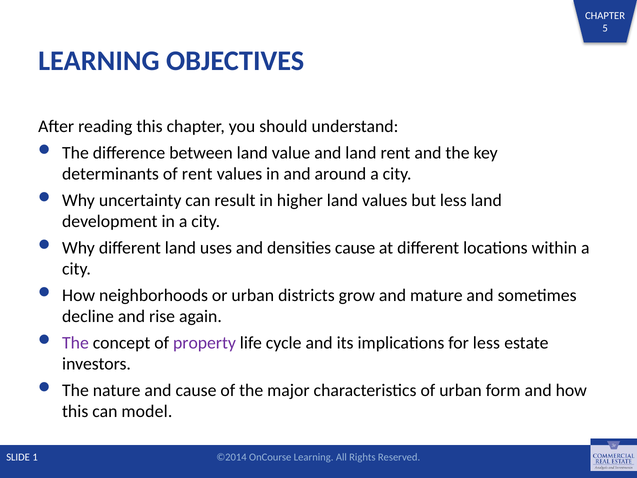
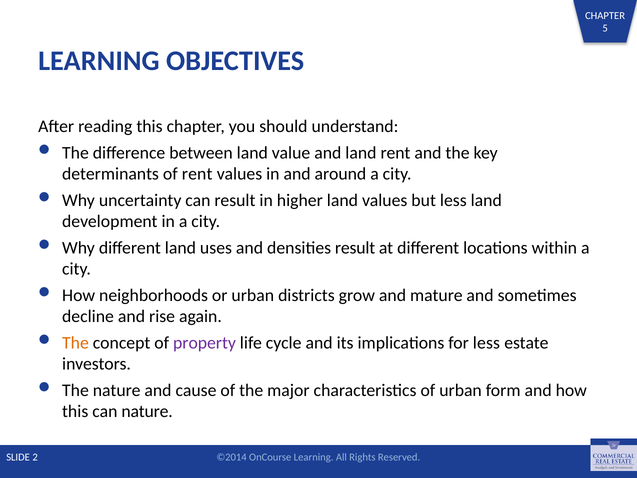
densities cause: cause -> result (355, 248)
The colour: purple -> orange (75, 343)
can model: model -> nature (147, 411)
1: 1 -> 2 (35, 457)
